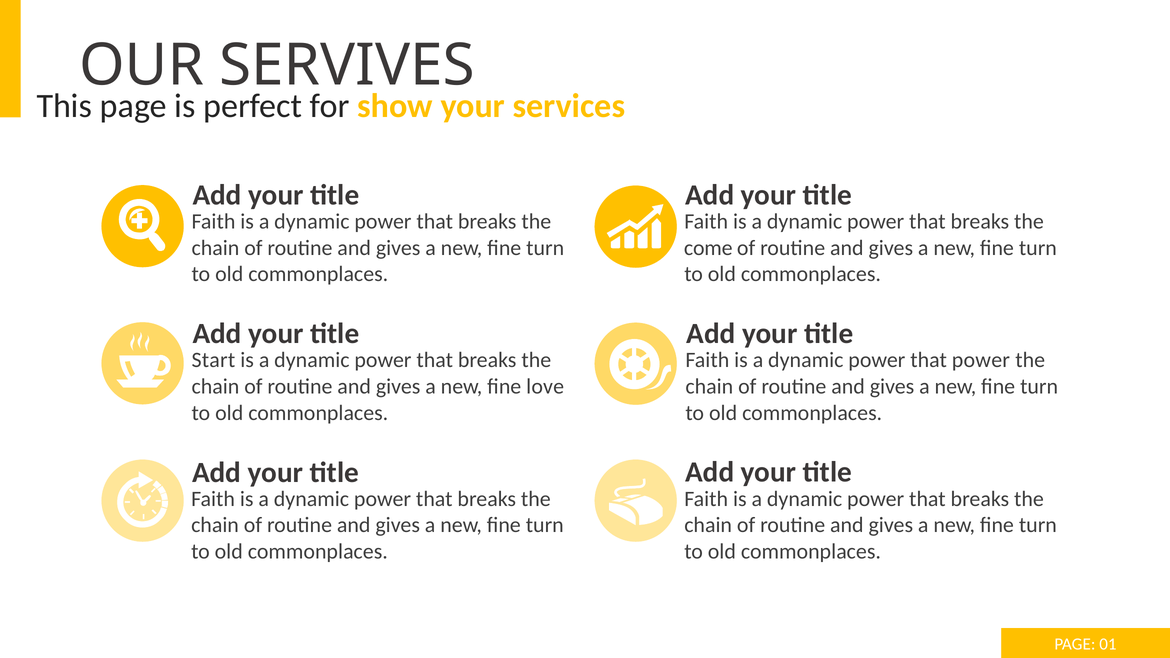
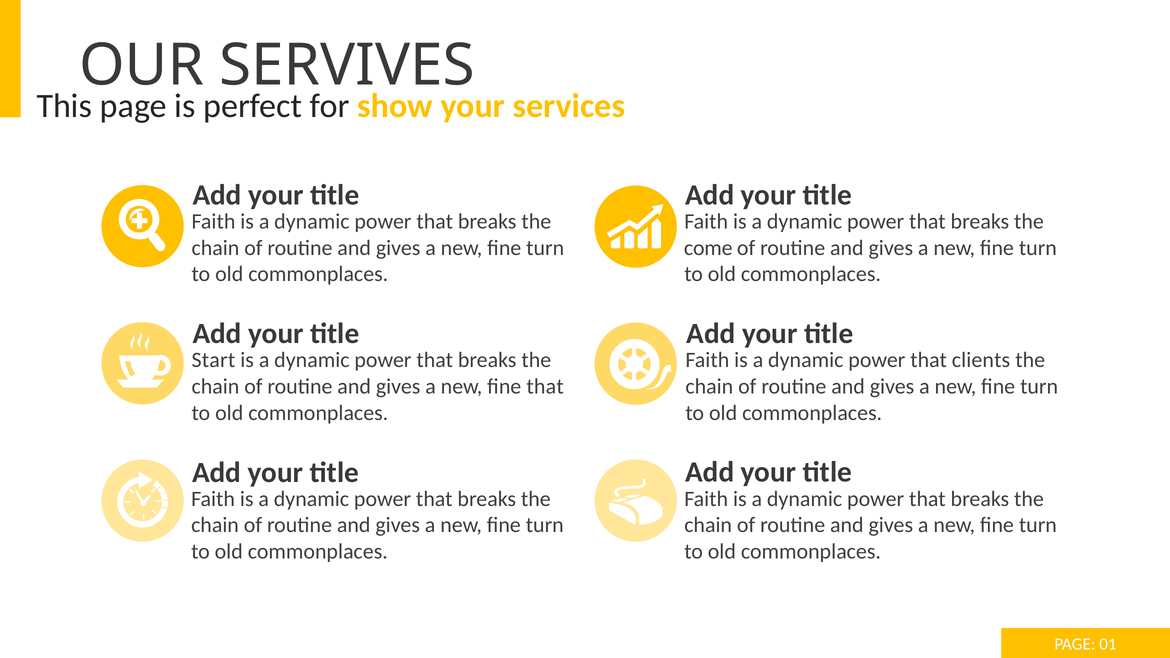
that power: power -> clients (981, 360)
fine love: love -> that (545, 387)
